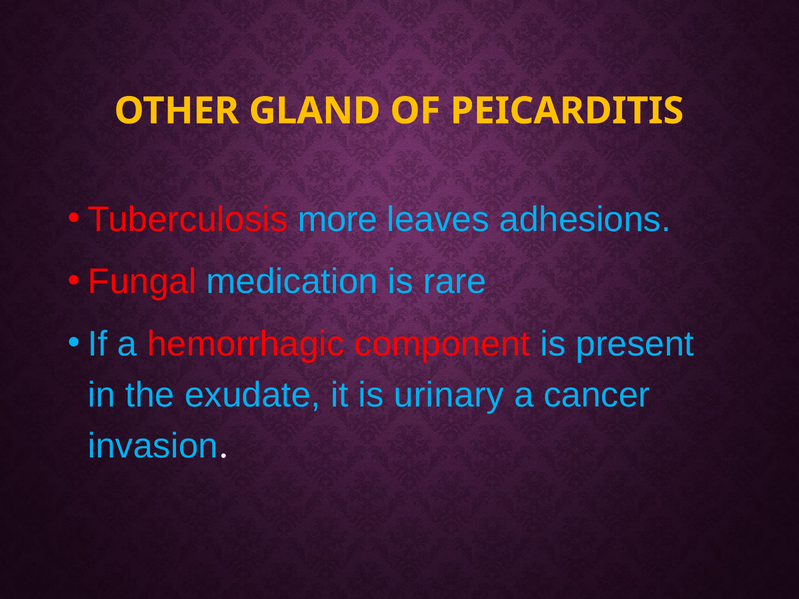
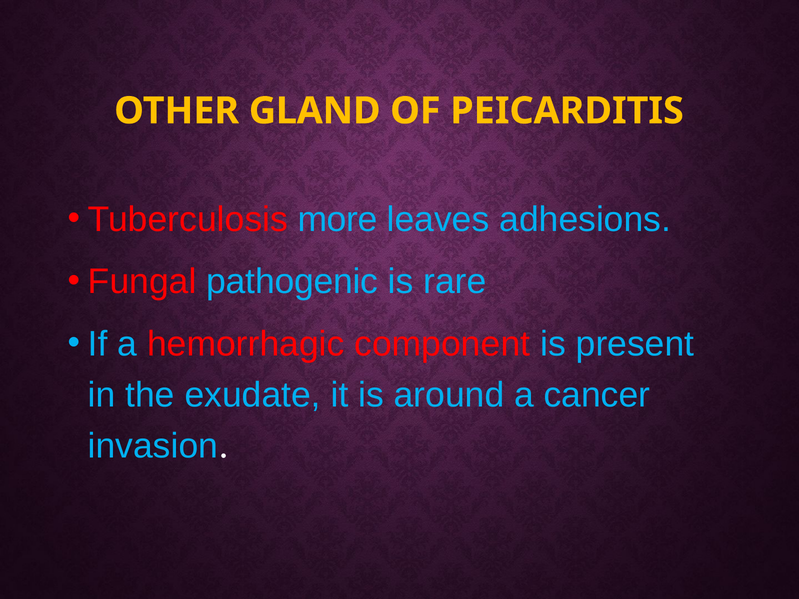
medication: medication -> pathogenic (292, 282)
urinary: urinary -> around (449, 395)
